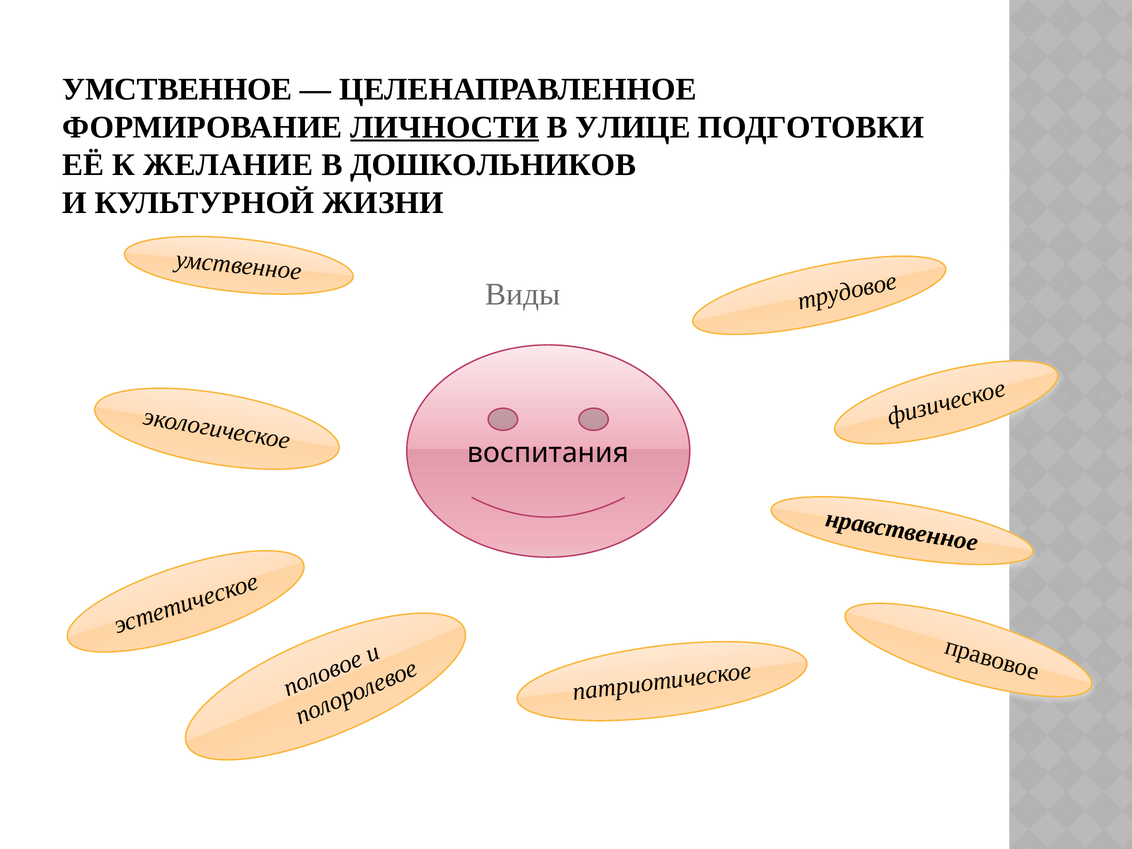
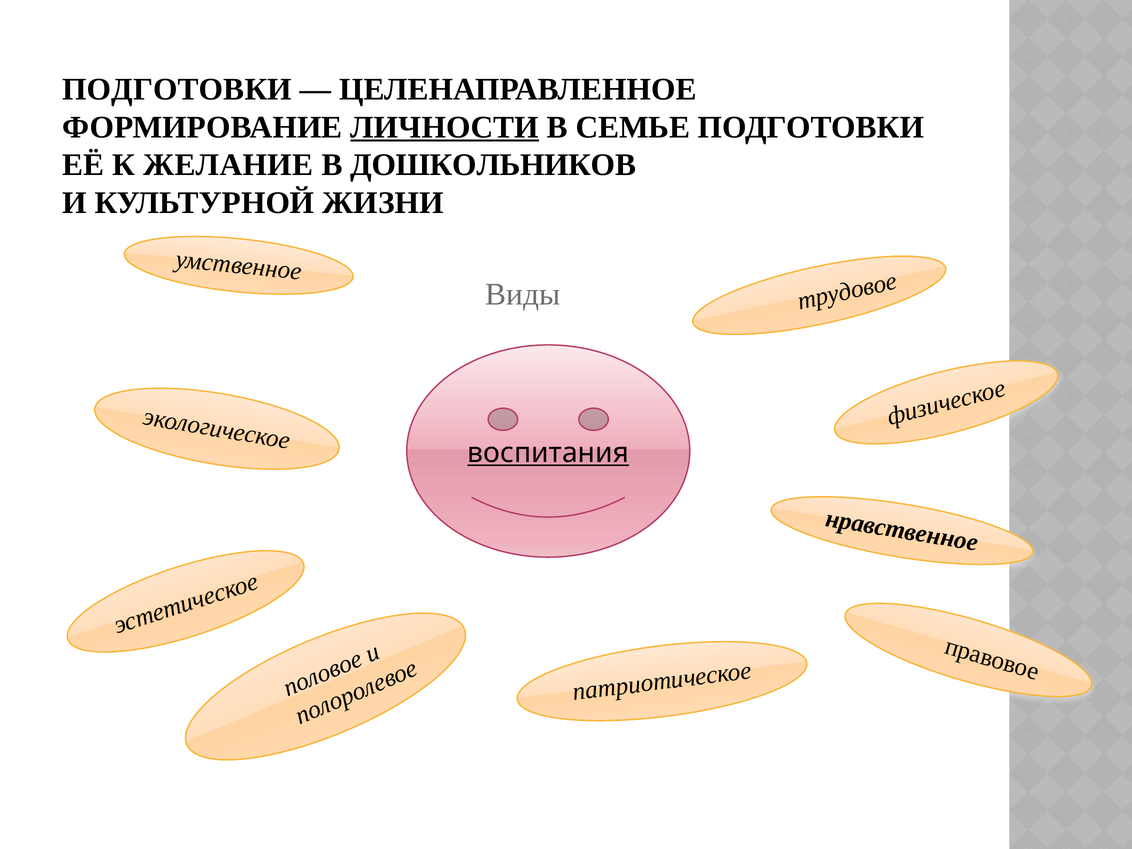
УМСТВЕННОЕ: УМСТВЕННОЕ -> ПОДГОТОВКИ (177, 89)
УЛИЦЕ: УЛИЦЕ -> СЕМЬЕ (633, 127)
воспитания underline: none -> present (548, 453)
